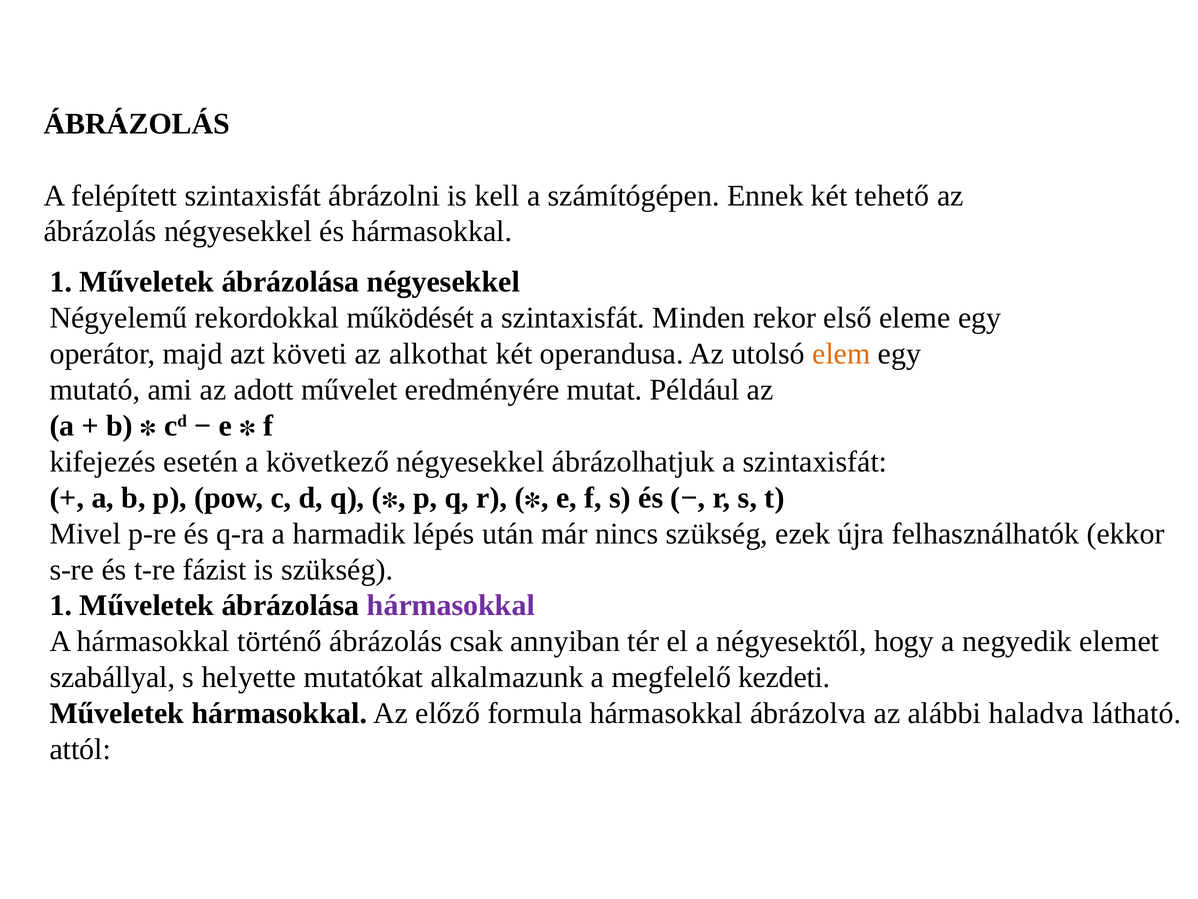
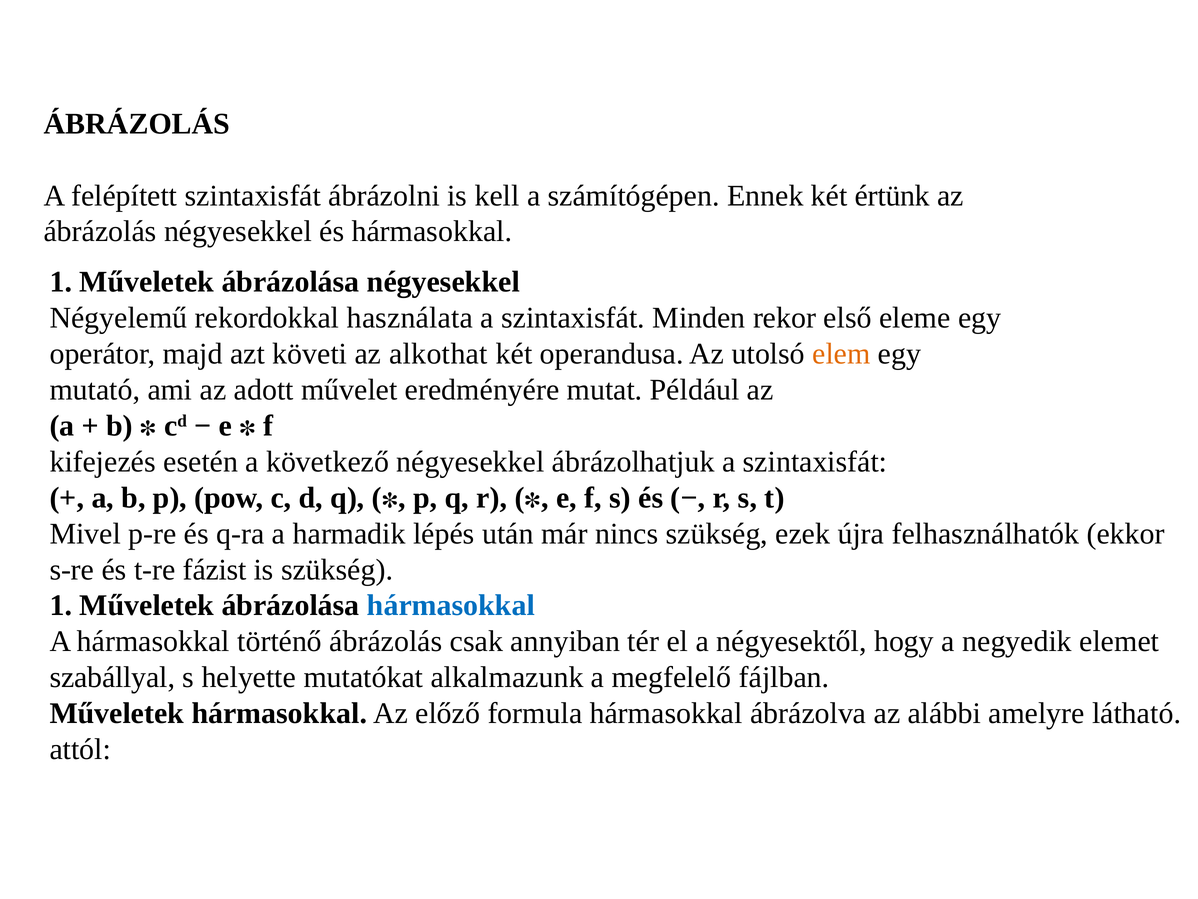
tehető: tehető -> értünk (892, 196)
működését: működését -> használata (410, 318)
hármasokkal colour: purple -> blue (451, 605)
kezdeti: kezdeti -> fájlban (784, 677)
haladva: haladva -> amelyre (1037, 713)
